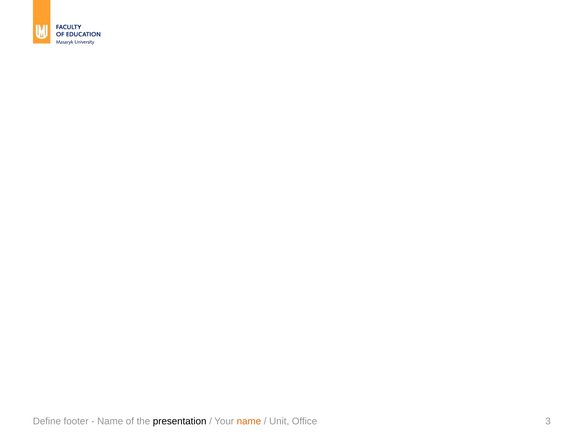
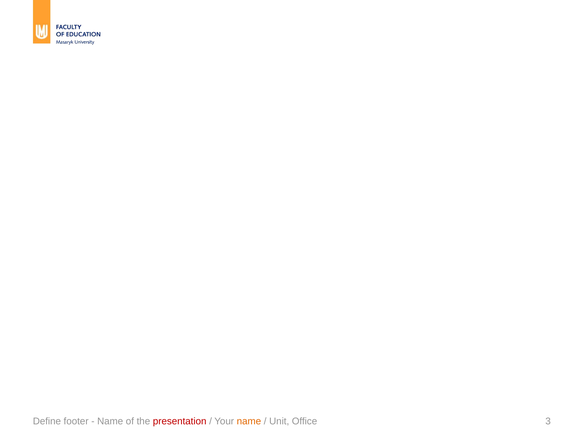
presentation colour: black -> red (180, 421)
